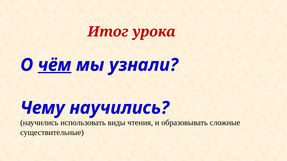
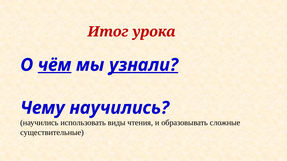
узнали underline: none -> present (144, 65)
